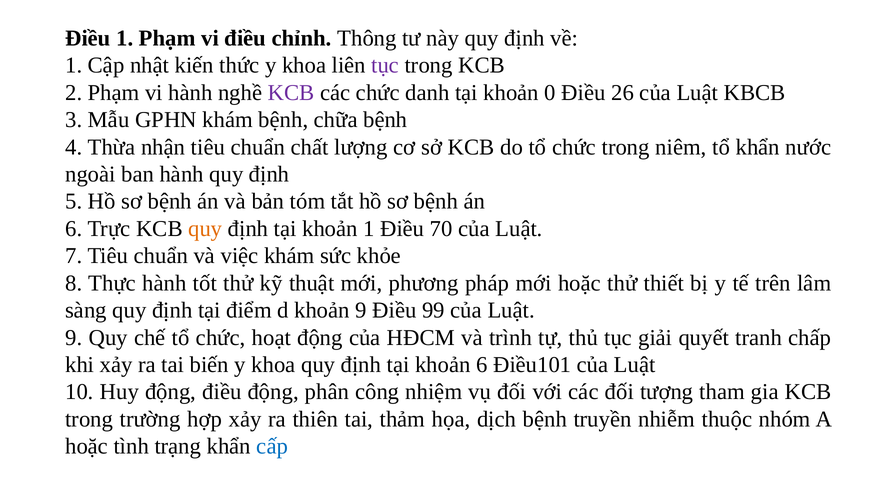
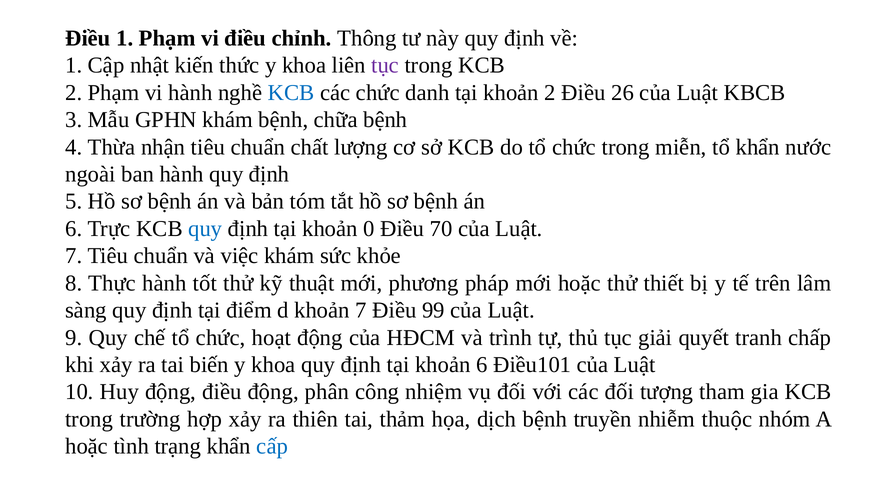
KCB colour: purple -> blue (291, 93)
khoản 0: 0 -> 2 (550, 93)
niêm: niêm -> miễn (681, 147)
quy colour: orange -> blue (205, 229)
khoản 1: 1 -> 0 (369, 229)
khoản 9: 9 -> 7 (361, 311)
